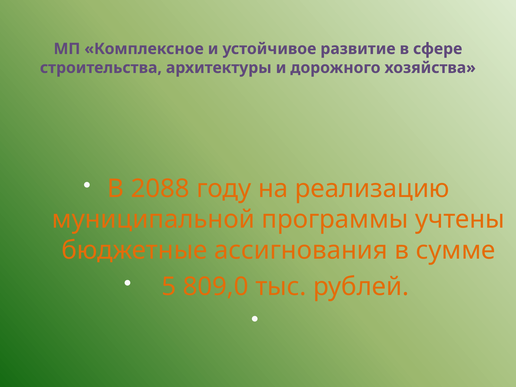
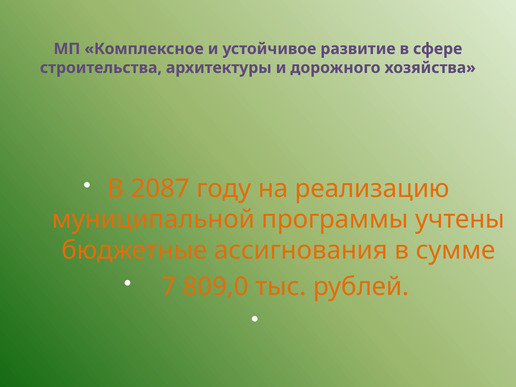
2088: 2088 -> 2087 (160, 189)
5: 5 -> 7 (169, 287)
